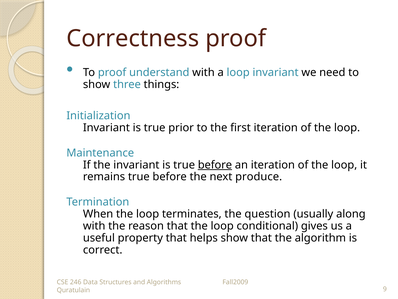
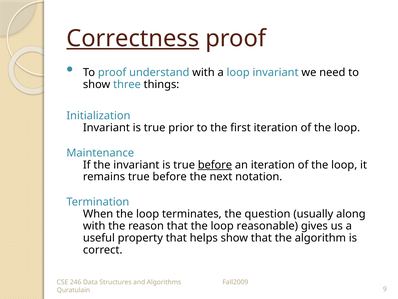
Correctness underline: none -> present (133, 38)
produce: produce -> notation (259, 177)
conditional: conditional -> reasonable (267, 226)
